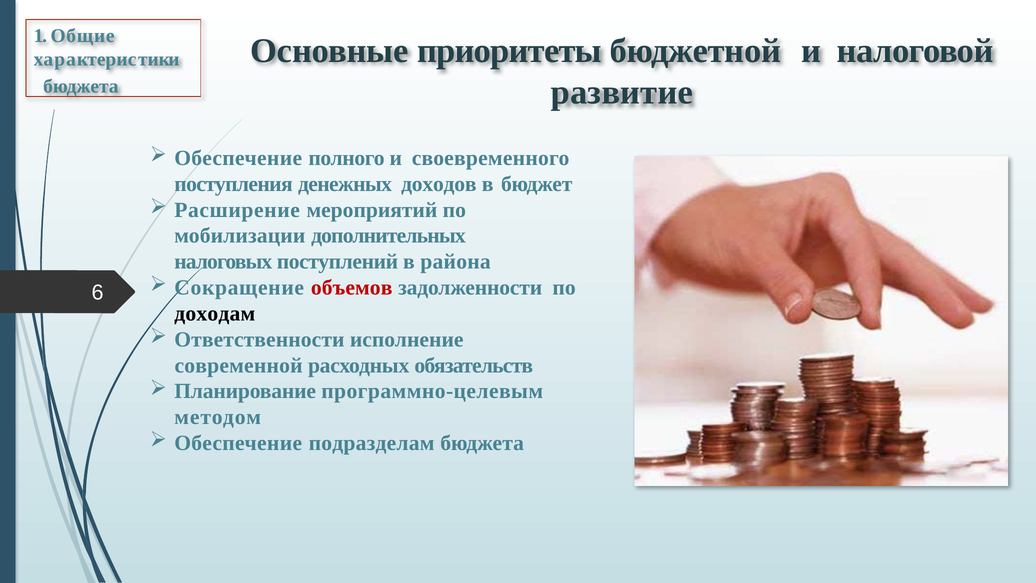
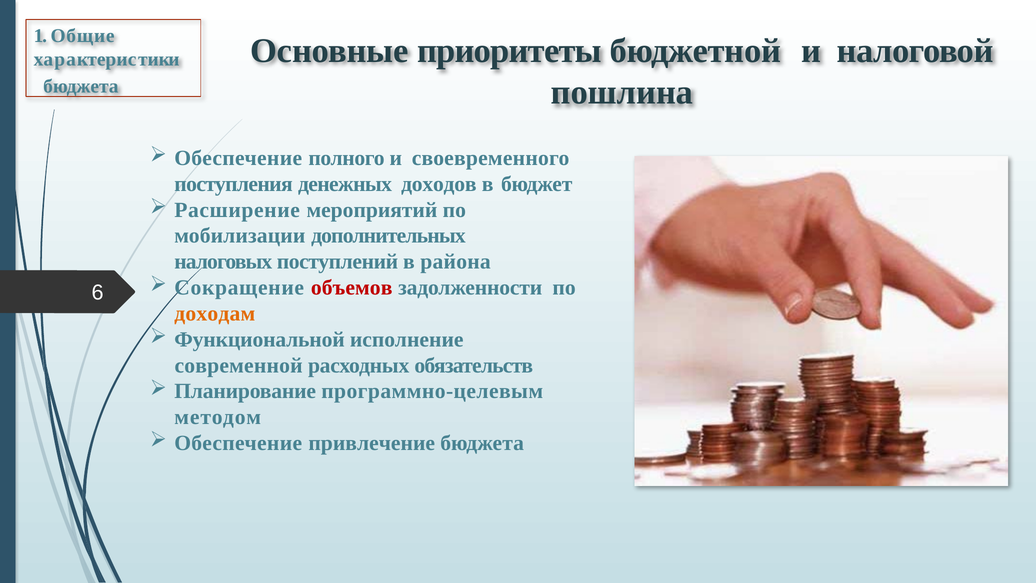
развитие: развитие -> пошлина (622, 92)
доходам colour: black -> orange (215, 313)
Ответственности: Ответственности -> Функциональной (260, 339)
подразделам: подразделам -> привлечение (372, 443)
